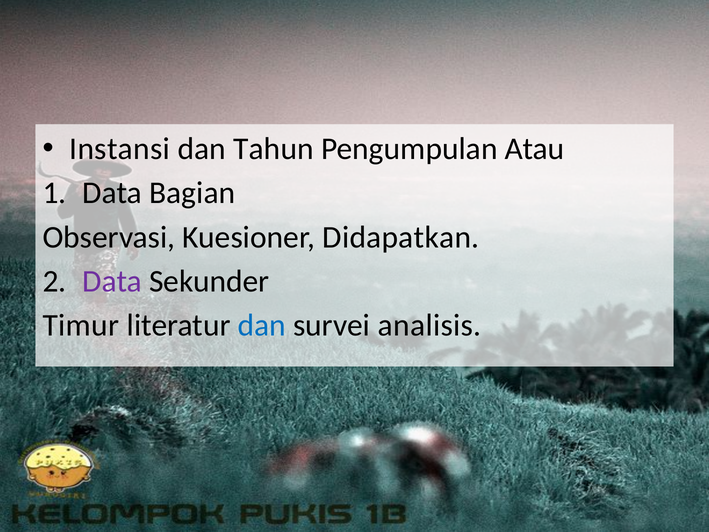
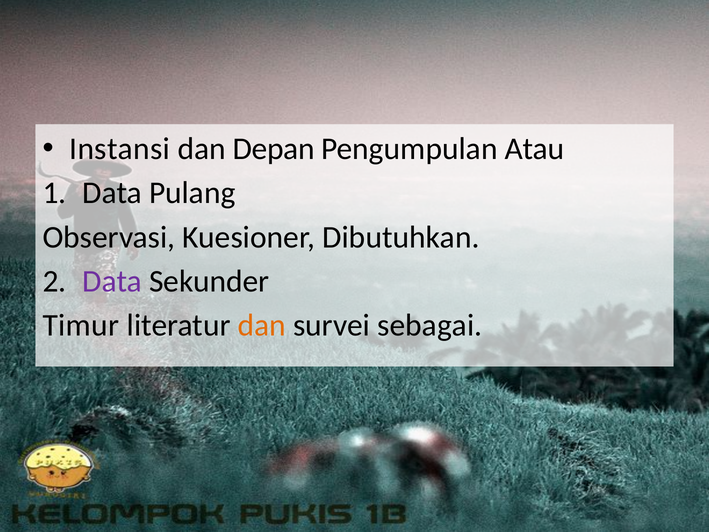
Tahun: Tahun -> Depan (274, 149)
Bagian: Bagian -> Pulang (192, 193)
Didapatkan: Didapatkan -> Dibutuhkan (401, 237)
dan colour: blue -> orange (262, 325)
analisis: analisis -> sebagai (430, 325)
